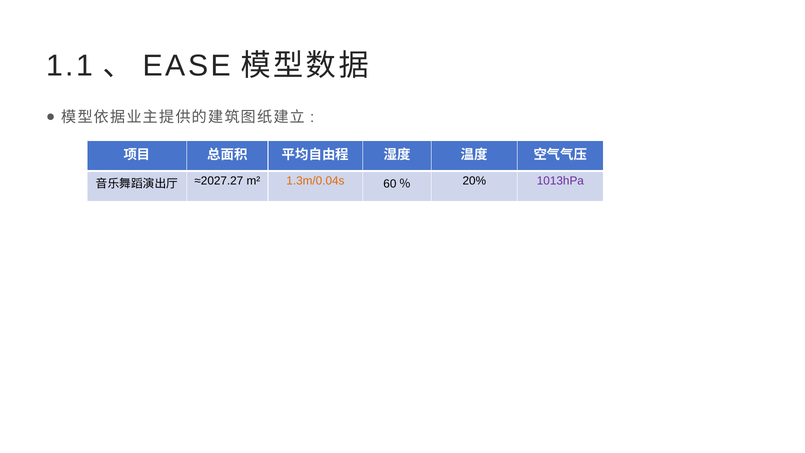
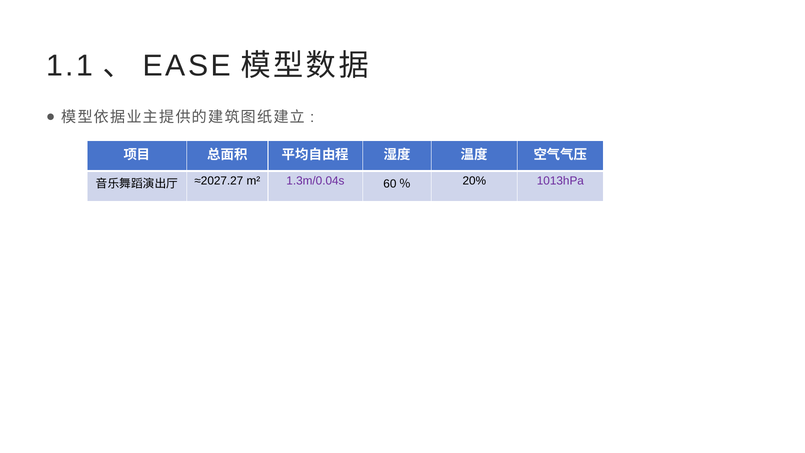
1.3m/0.04s colour: orange -> purple (315, 181)
